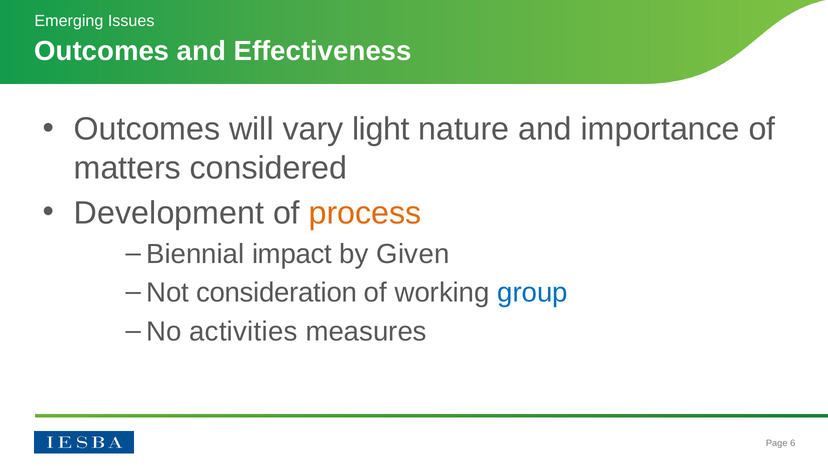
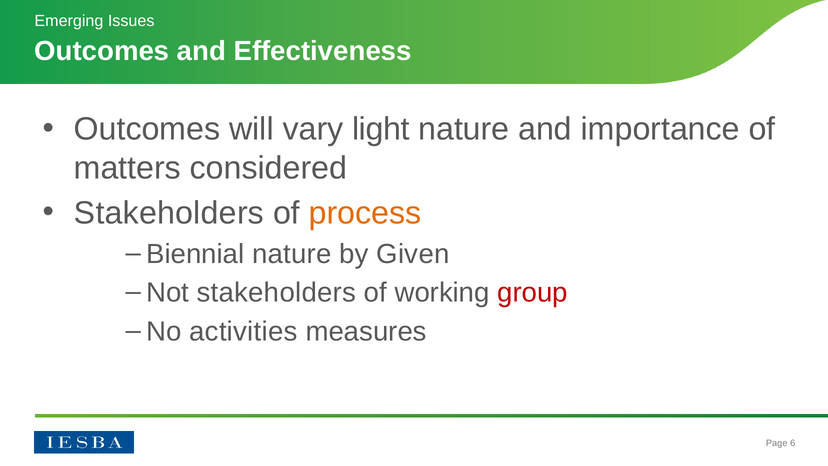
Development: Development -> Stakeholders (169, 213)
impact: impact -> nature (292, 254)
consideration: consideration -> stakeholders (276, 293)
group colour: blue -> red (533, 293)
